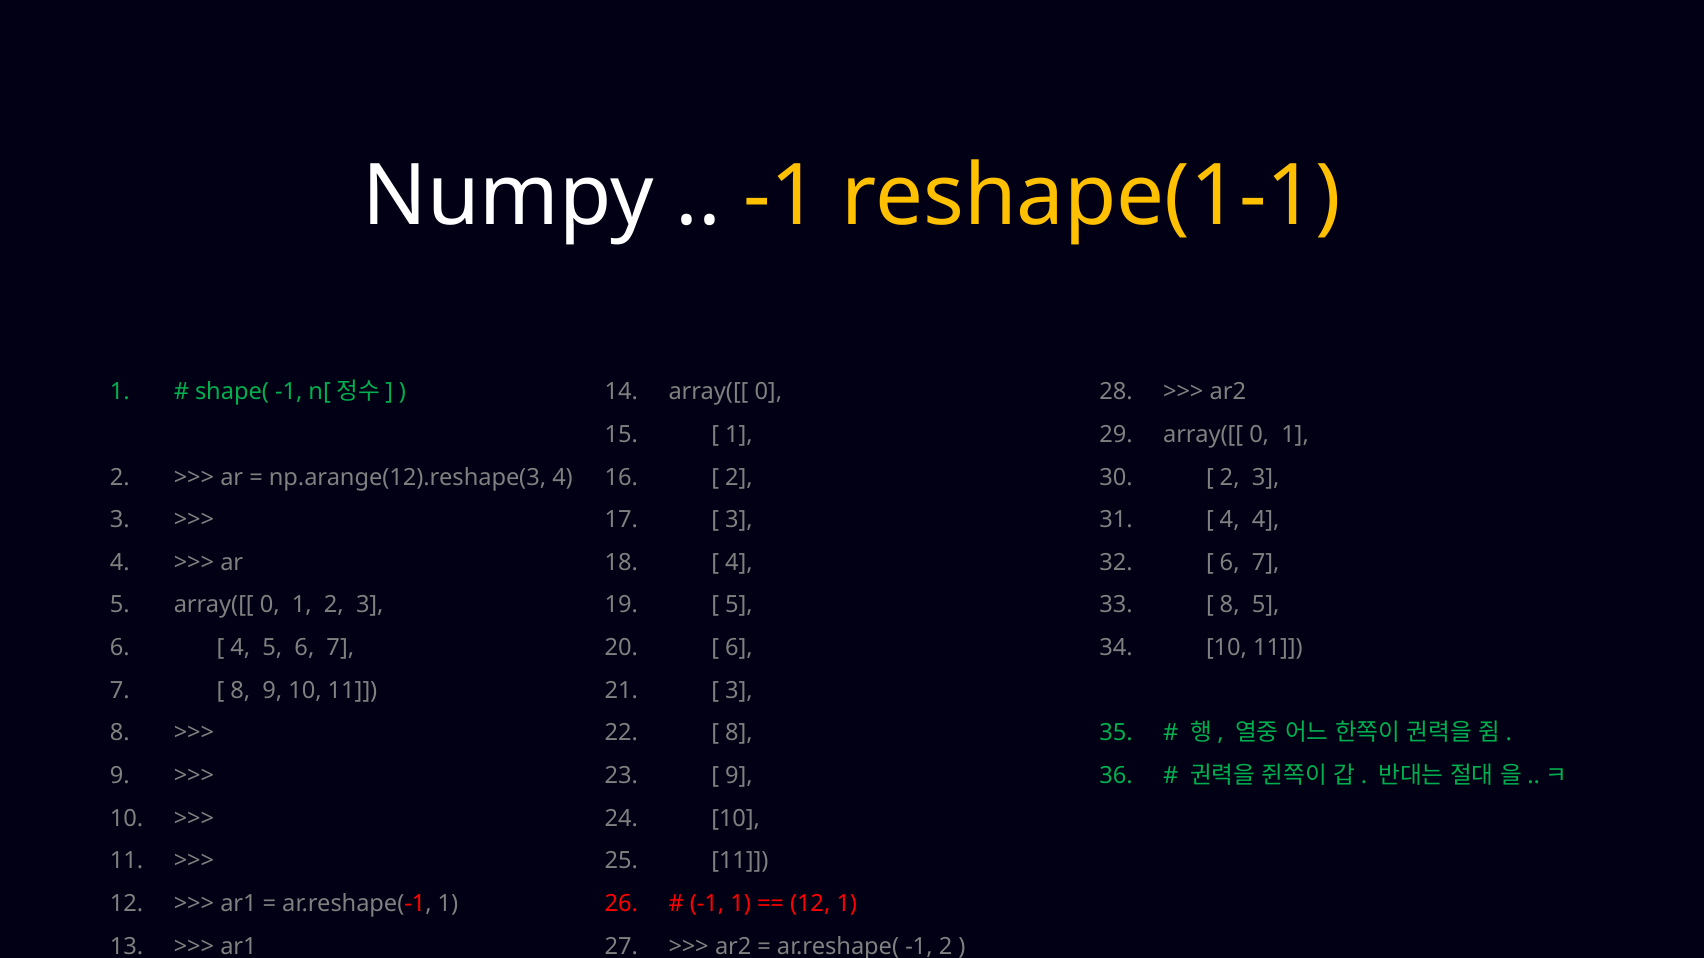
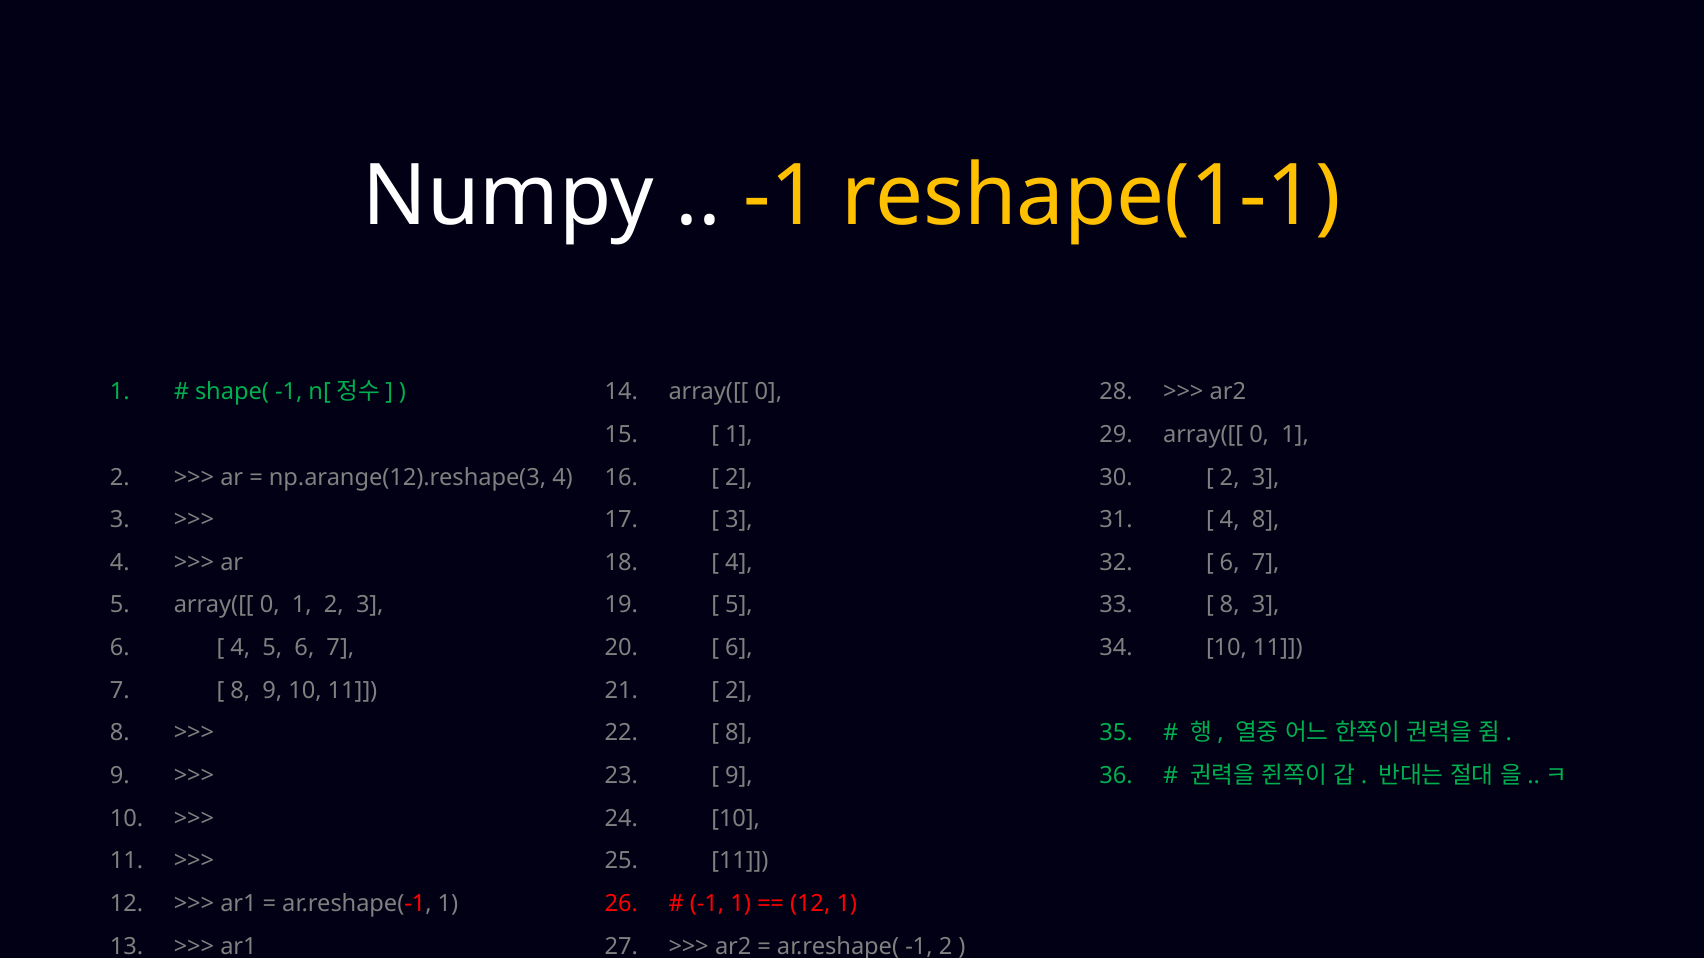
4 4: 4 -> 8 (1266, 520)
8 5: 5 -> 3 (1266, 605)
3: 3 -> 2 (739, 691)
